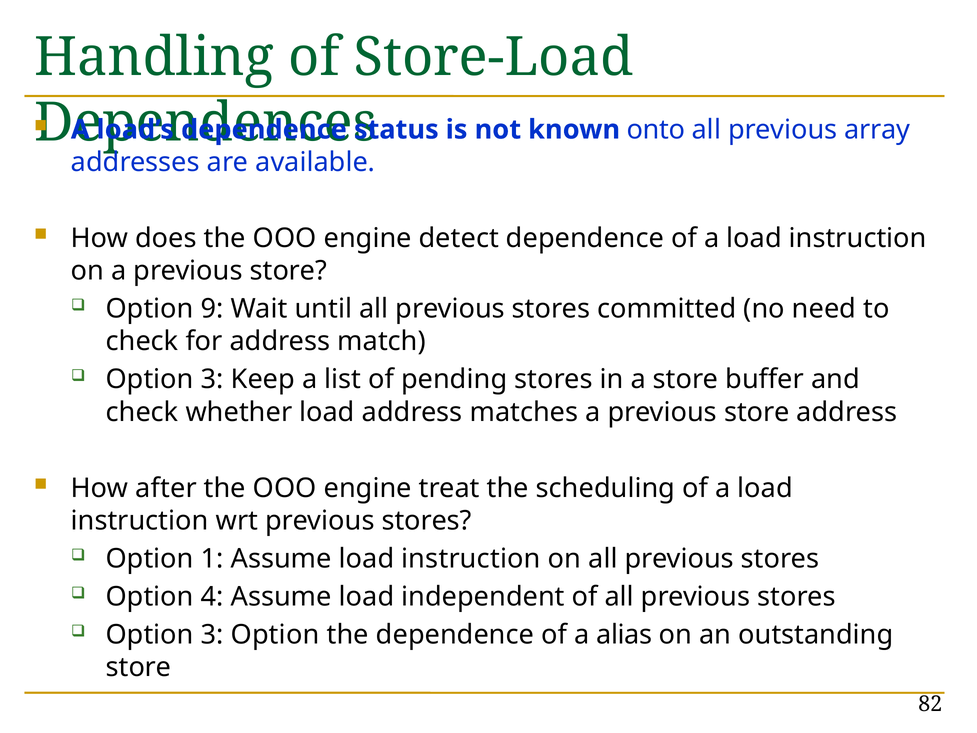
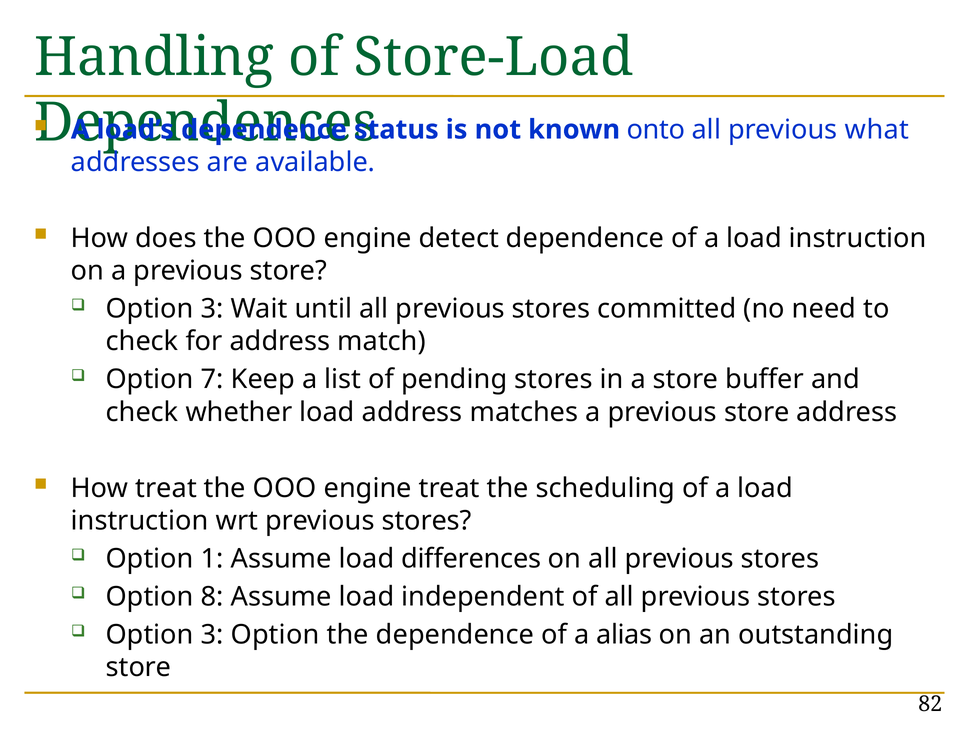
array: array -> what (877, 130)
9: 9 -> 3 (212, 309)
3: 3 -> 7 (212, 379)
How after: after -> treat (166, 488)
Assume load instruction: instruction -> differences (471, 559)
4: 4 -> 8 (212, 597)
